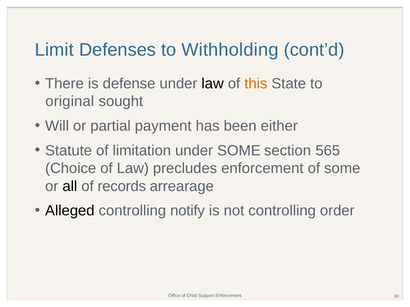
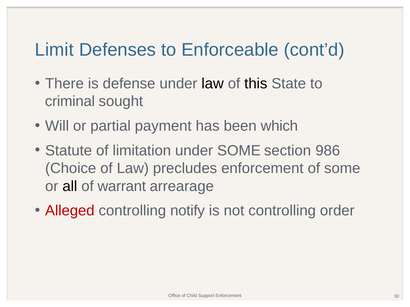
Withholding: Withholding -> Enforceable (230, 50)
this colour: orange -> black (256, 84)
original: original -> criminal (70, 102)
either: either -> which (279, 126)
565: 565 -> 986 (328, 151)
records: records -> warrant (122, 186)
Alleged colour: black -> red (70, 211)
